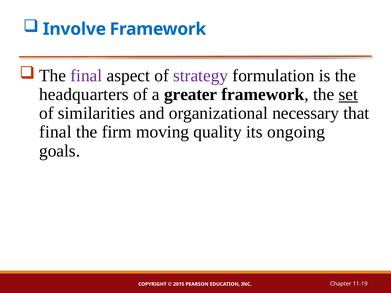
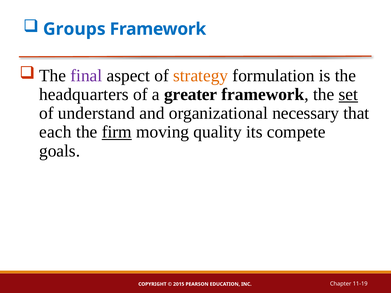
Involve: Involve -> Groups (74, 29)
strategy colour: purple -> orange (201, 76)
similarities: similarities -> understand (96, 113)
final: final -> each (55, 132)
firm underline: none -> present (117, 132)
ongoing: ongoing -> compete (296, 132)
